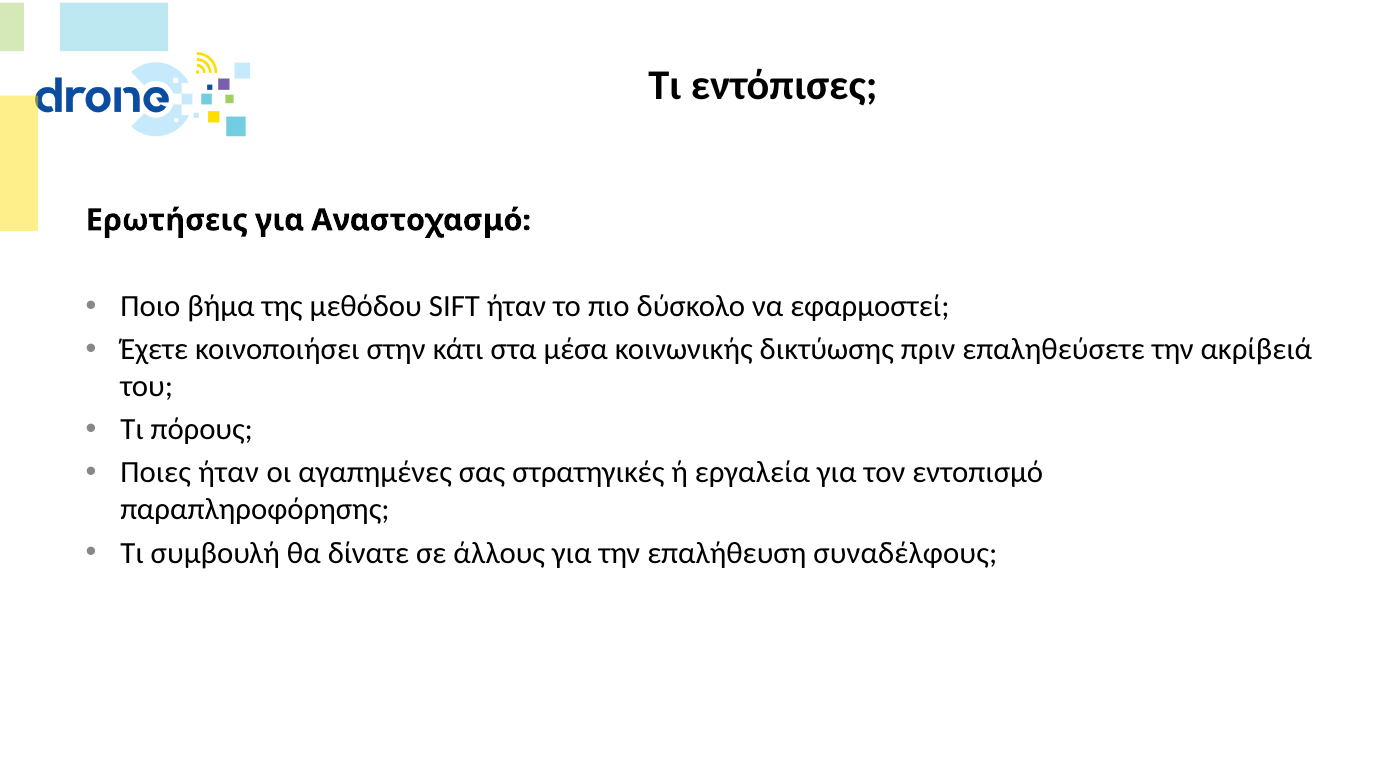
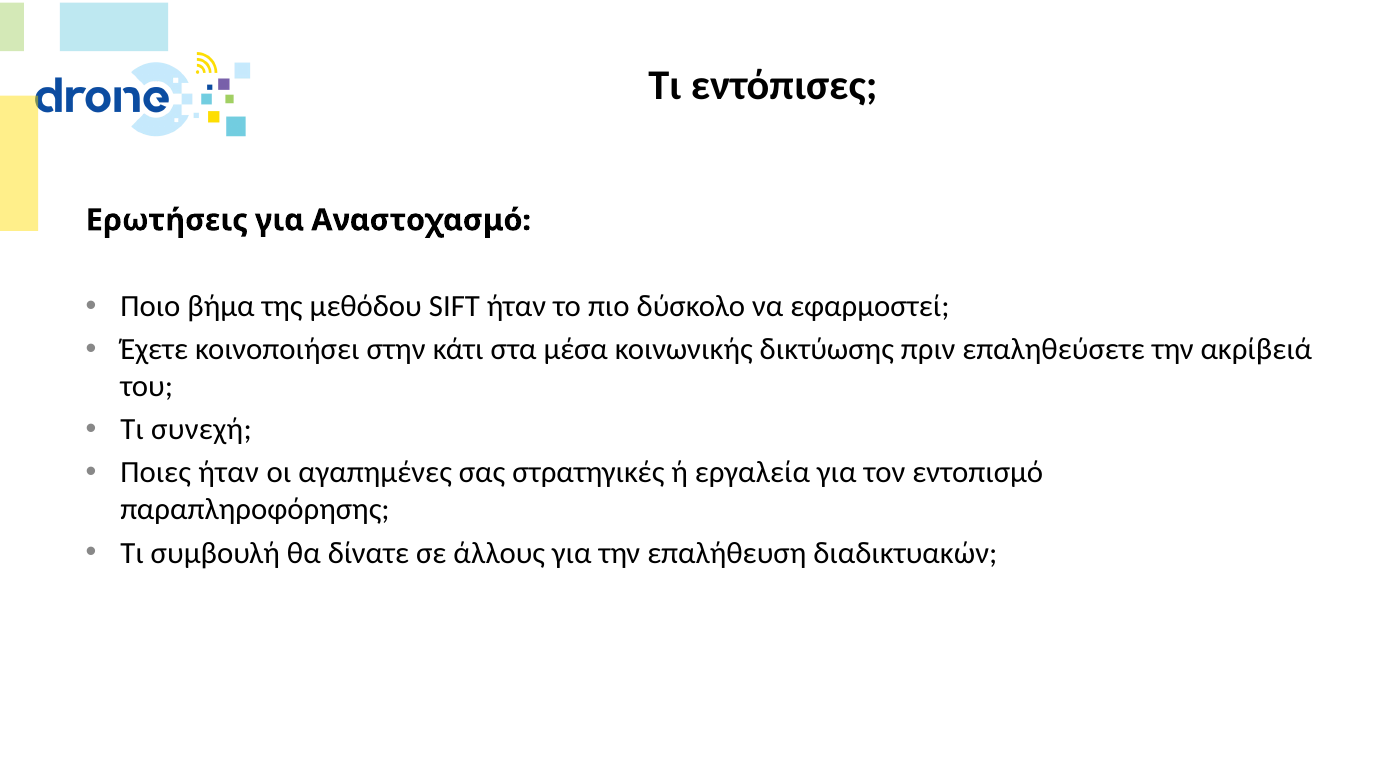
πόρους: πόρους -> συνεχή (202, 430)
συναδέλφους: συναδέλφους -> διαδικτυακών (905, 553)
